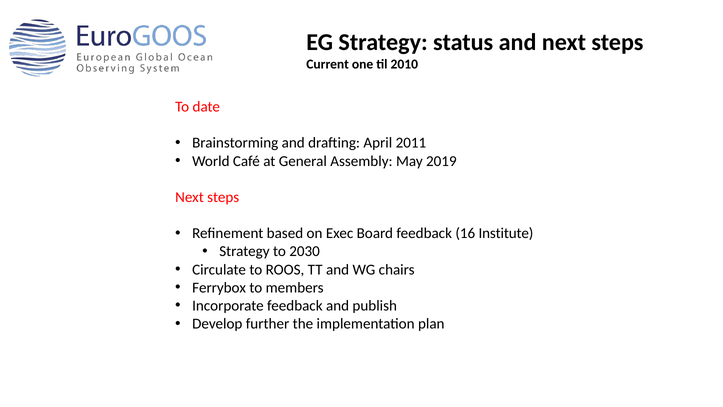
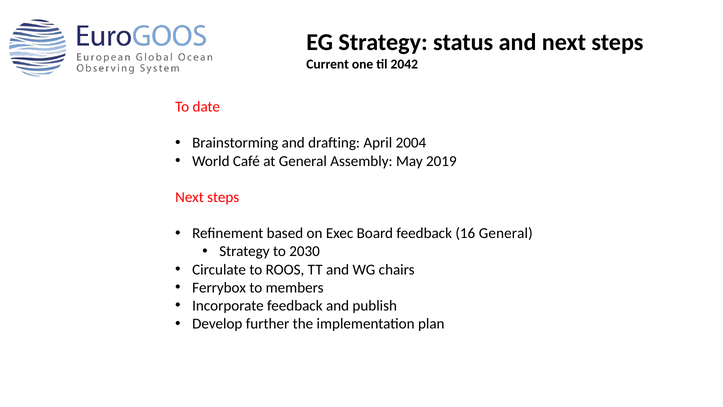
2010: 2010 -> 2042 (404, 64)
2011: 2011 -> 2004 (411, 143)
16 Institute: Institute -> General (506, 233)
